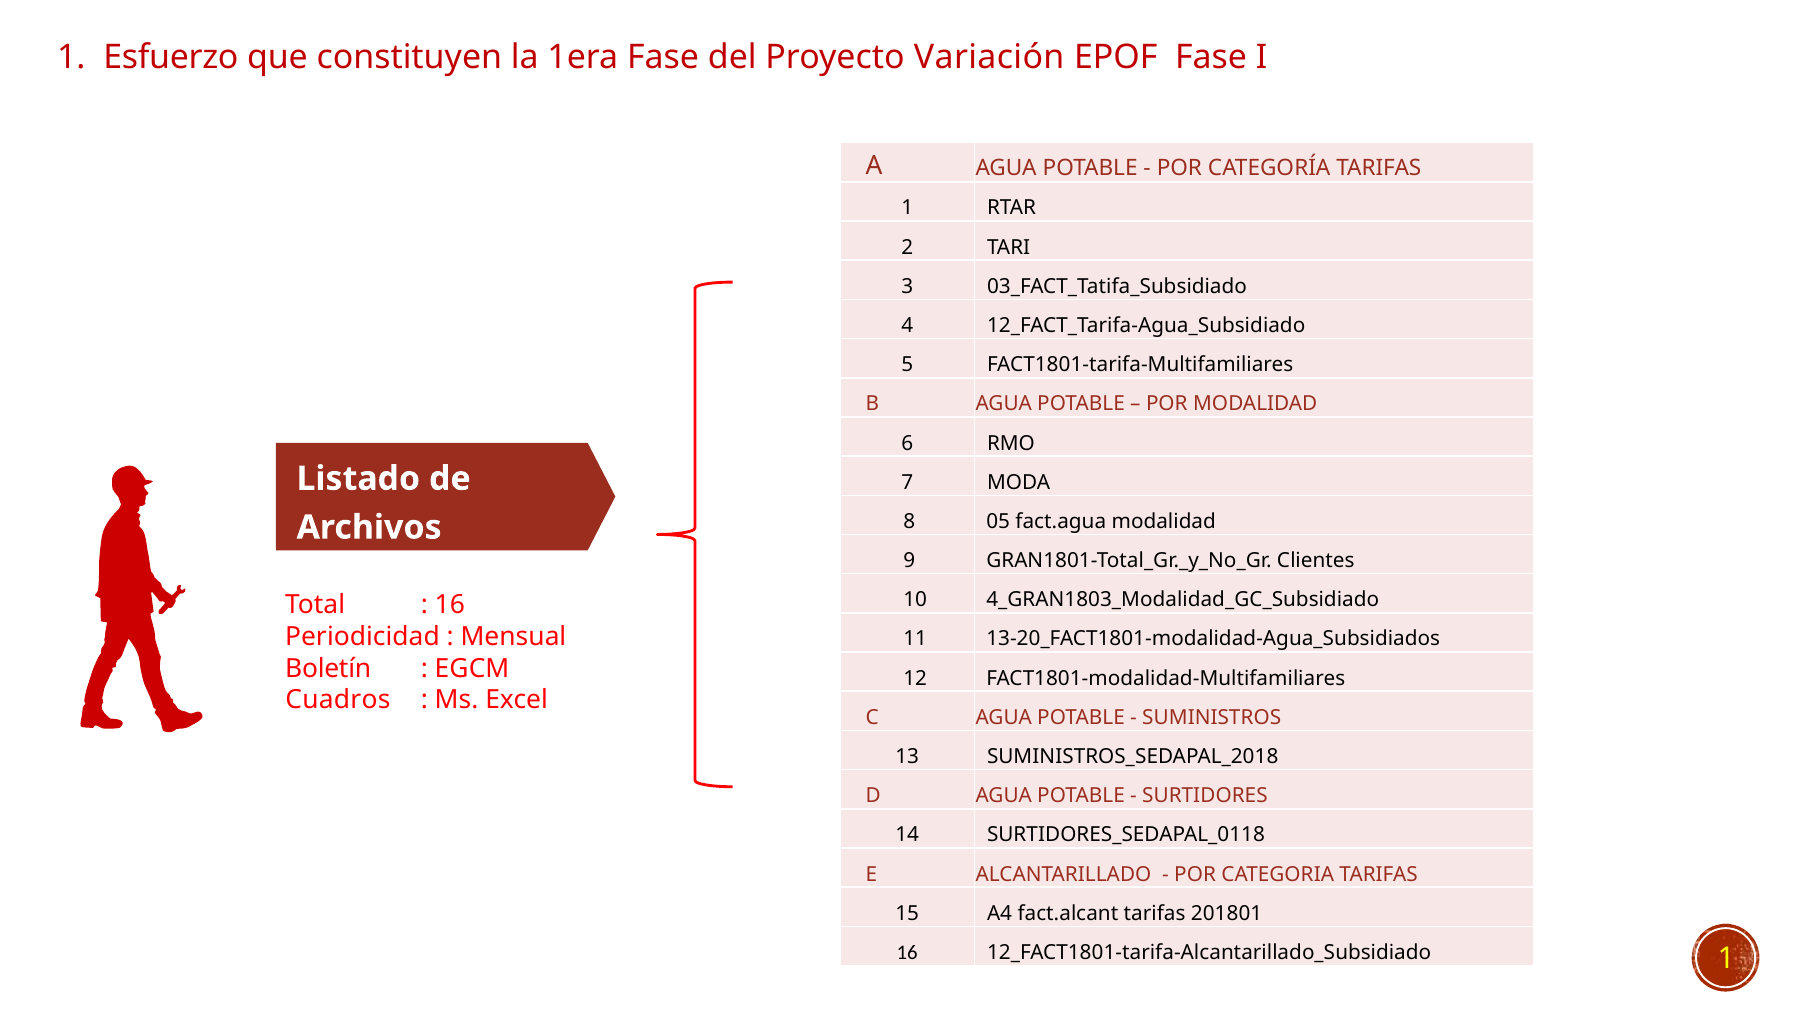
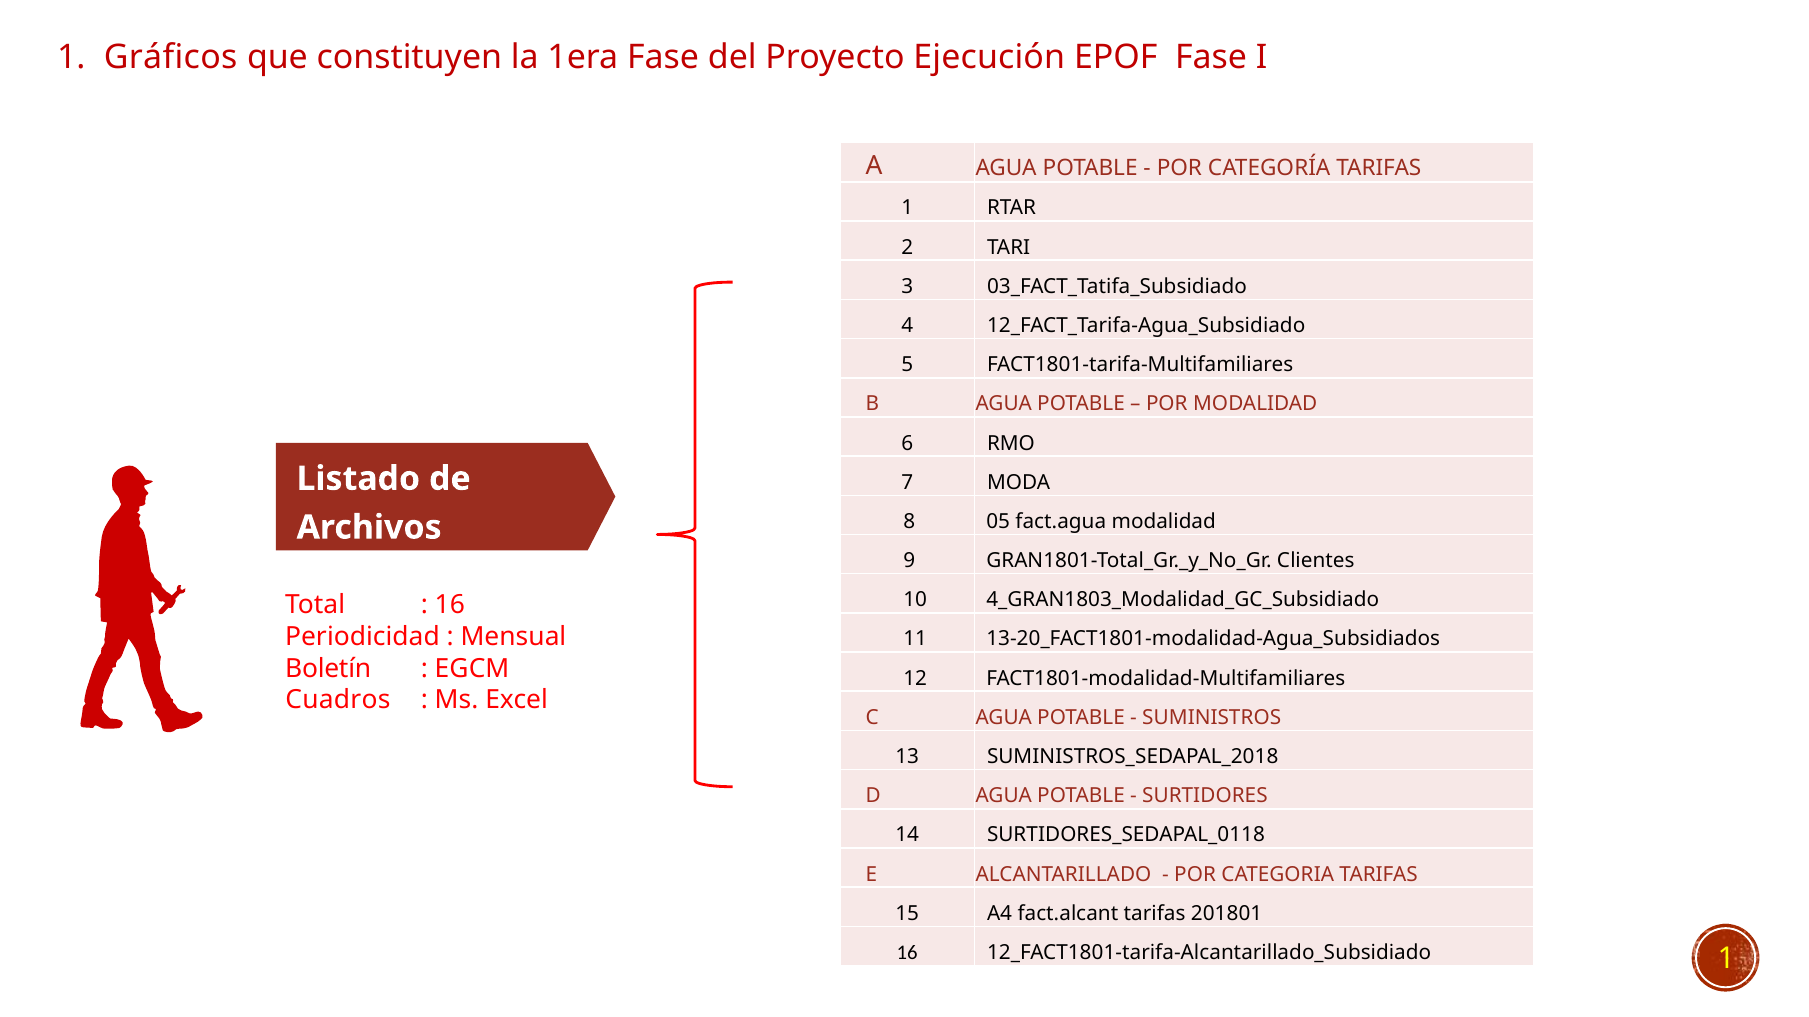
Esfuerzo: Esfuerzo -> Gráficos (171, 58)
Variación: Variación -> Ejecución (989, 58)
